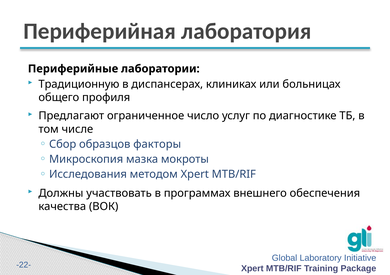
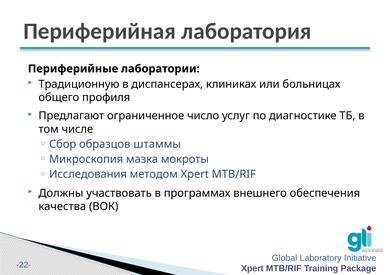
факторы: факторы -> штаммы (157, 144)
